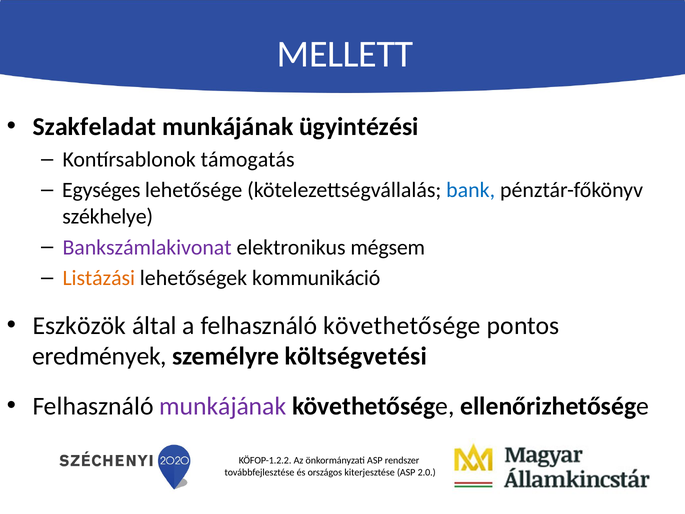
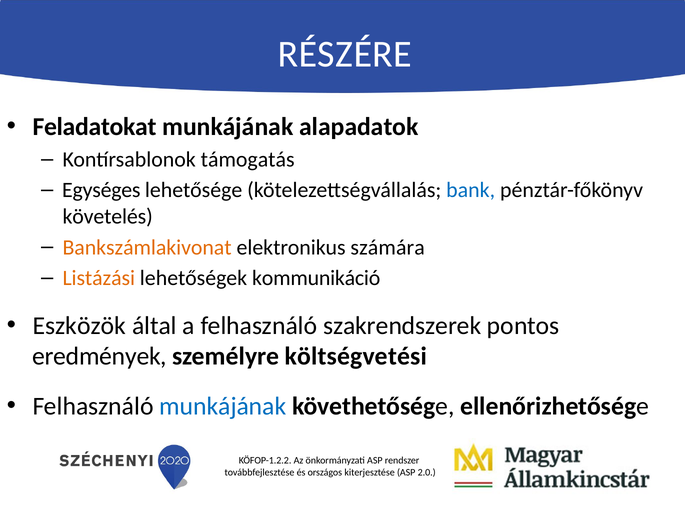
MELLETT: MELLETT -> RÉSZÉRE (345, 54)
Szakfeladat: Szakfeladat -> Feladatokat (95, 126)
ügyintézési: ügyintézési -> alapadatok (359, 126)
székhelye: székhelye -> követelés (108, 216)
Bankszámlakivonat colour: purple -> orange (147, 247)
mégsem: mégsem -> számára (388, 247)
felhasználó követhetősége: követhetősége -> szakrendszerek (402, 325)
munkájának colour: purple -> blue (223, 406)
